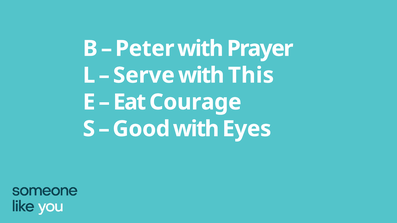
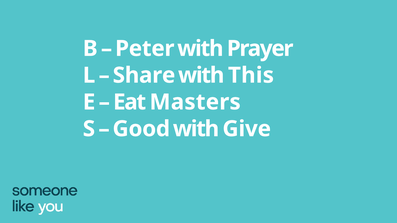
Serve: Serve -> Share (144, 75)
Courage: Courage -> Masters (195, 102)
Eyes: Eyes -> Give (247, 129)
